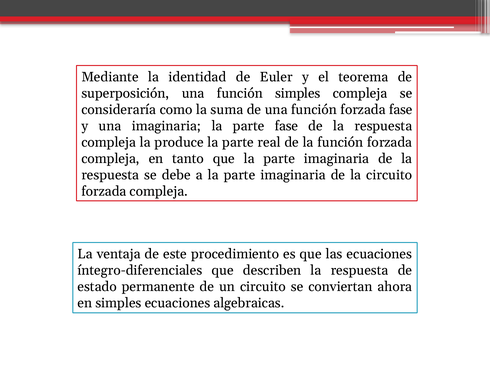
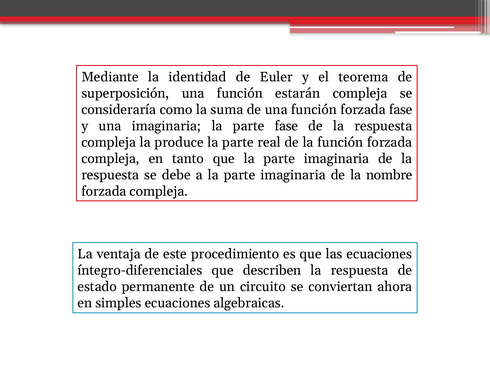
función simples: simples -> estarán (298, 94)
la circuito: circuito -> nombre (389, 175)
